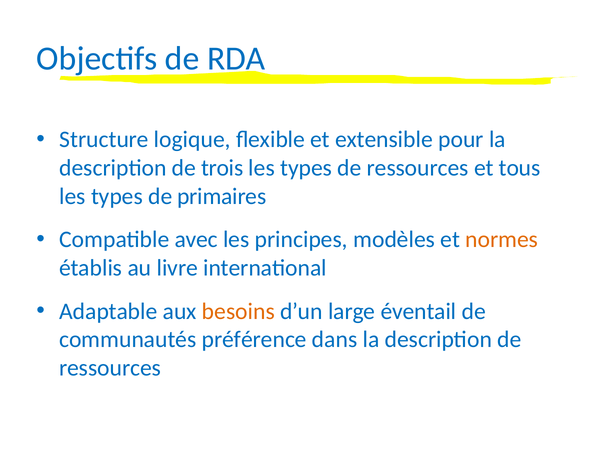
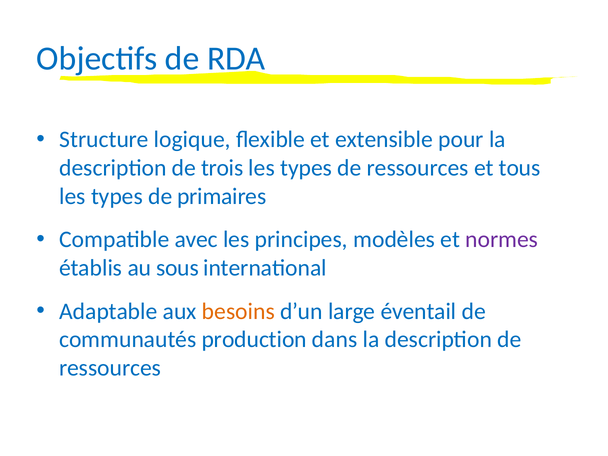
normes colour: orange -> purple (502, 240)
livre: livre -> sous (177, 268)
préférence: préférence -> production (254, 340)
